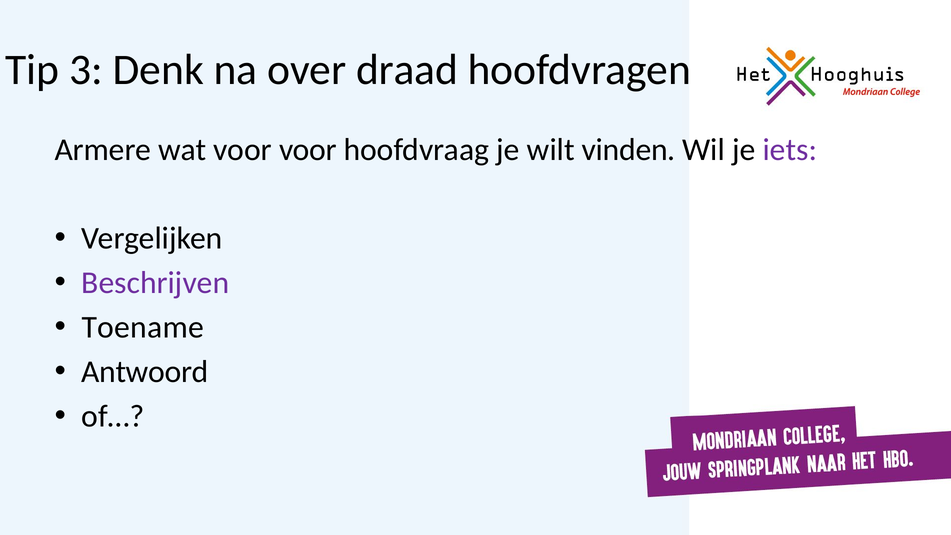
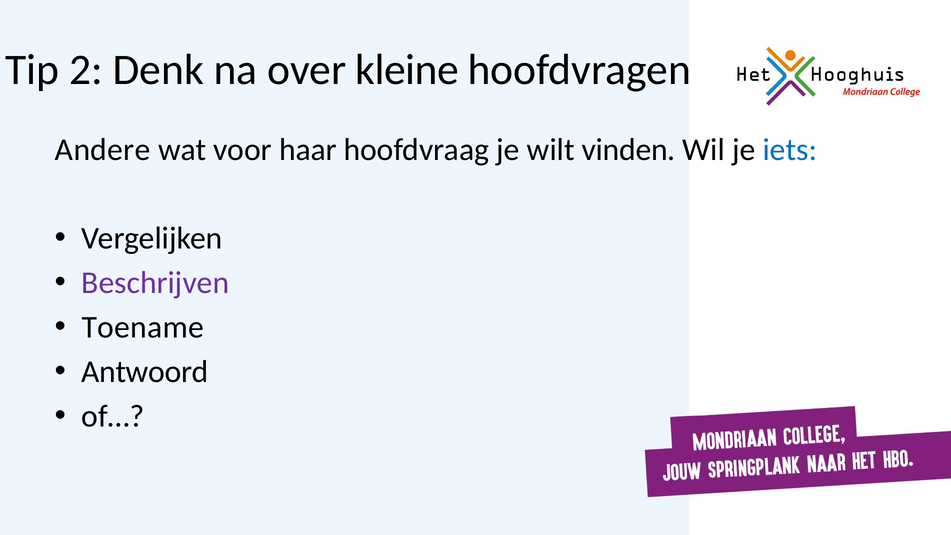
3: 3 -> 2 (86, 70)
draad: draad -> kleine (407, 70)
Armere: Armere -> Andere (103, 150)
voor voor: voor -> haar (308, 150)
iets colour: purple -> blue (790, 150)
